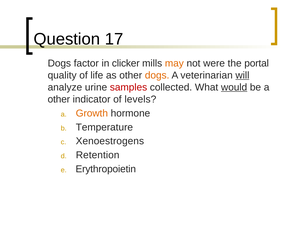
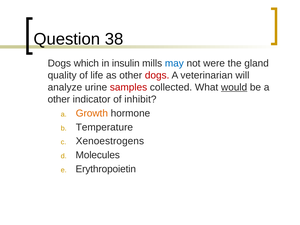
17: 17 -> 38 (114, 39)
factor: factor -> which (86, 63)
clicker: clicker -> insulin (126, 63)
may colour: orange -> blue (174, 63)
portal: portal -> gland (257, 63)
dogs colour: orange -> red (157, 75)
will underline: present -> none (242, 75)
levels: levels -> inhibit (140, 99)
Retention: Retention -> Molecules (98, 155)
